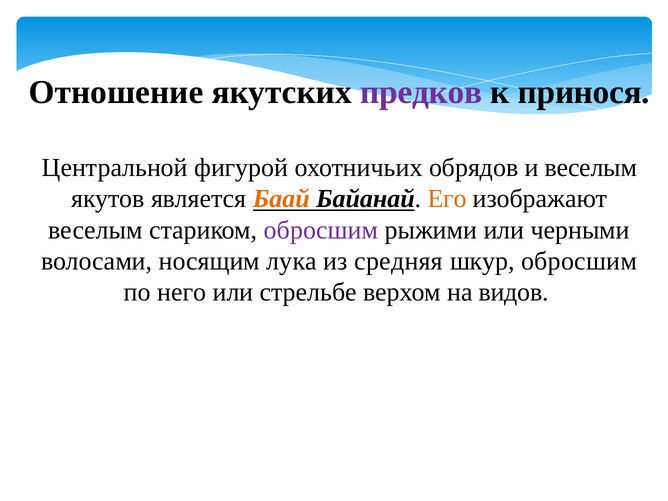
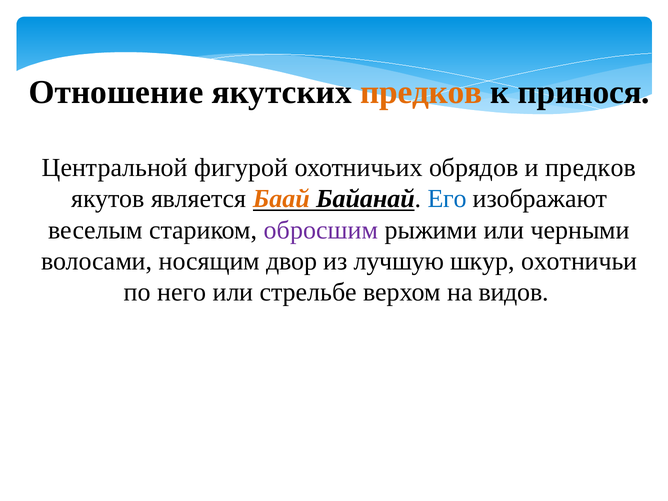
предков colour: purple -> orange (421, 92)
и веселым: веселым -> предков (591, 168)
Его colour: orange -> blue (447, 199)
лука: лука -> двор (292, 261)
средняя: средняя -> лучшую (399, 261)
шкур обросшим: обросшим -> охотничьи (579, 261)
